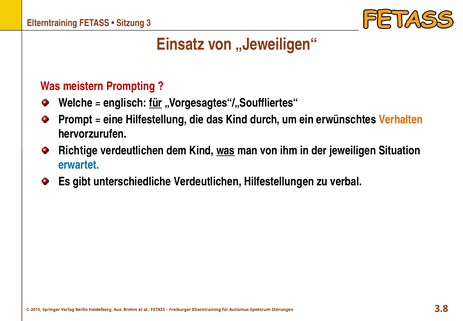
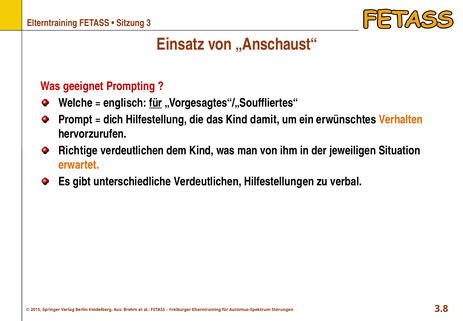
„Jeweiligen“: „Jeweiligen“ -> „Anschaust“ (277, 44)
meistern: meistern -> geeignet (83, 86)
eine: eine -> dich (113, 119)
durch: durch -> damit (265, 119)
was underline: present -> none (226, 150)
erwartet colour: blue -> orange (79, 165)
